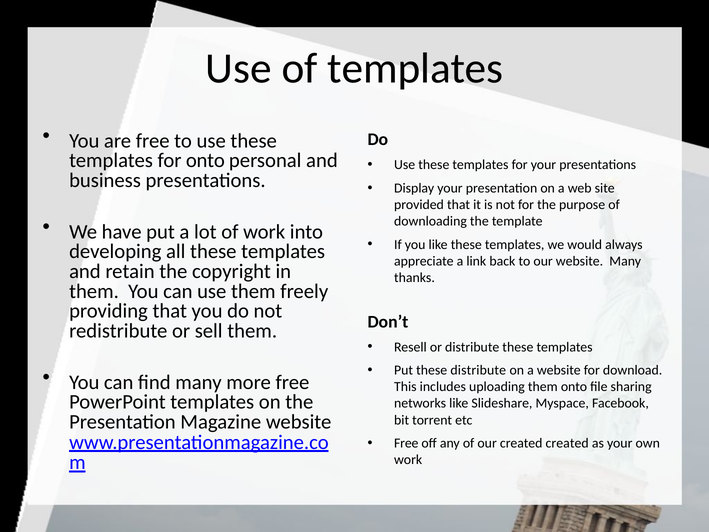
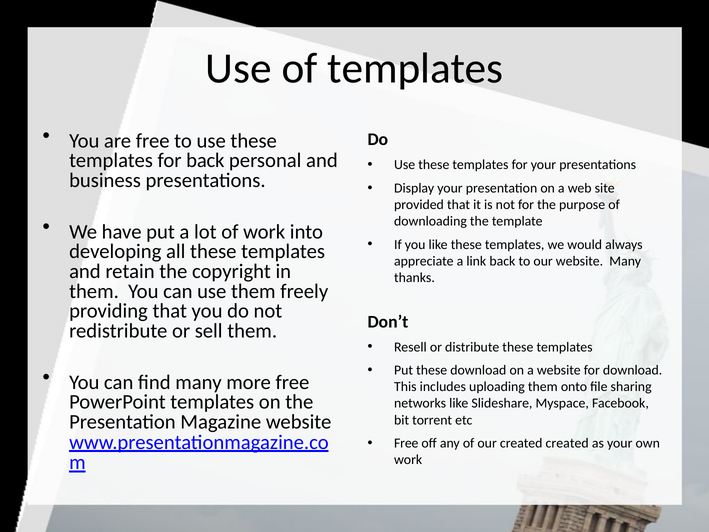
for onto: onto -> back (205, 160)
these distribute: distribute -> download (478, 370)
